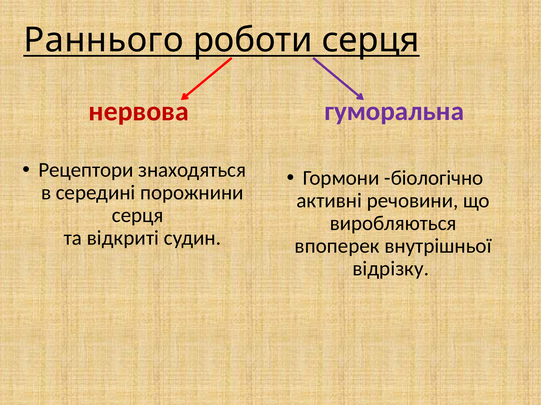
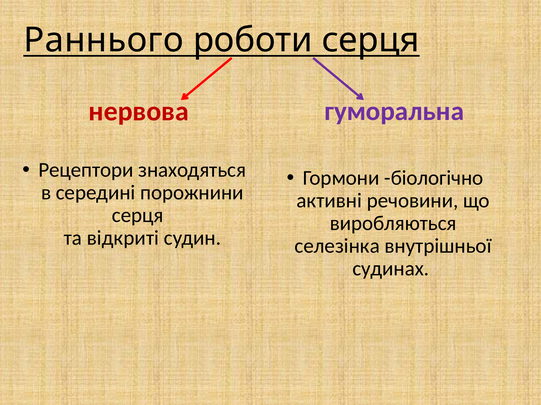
впоперек: впоперек -> селезінка (337, 246)
відрізку: відрізку -> судинах (391, 269)
